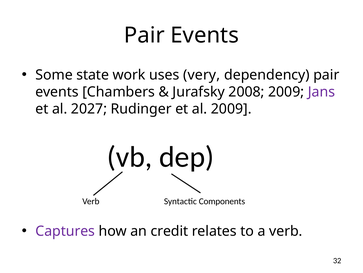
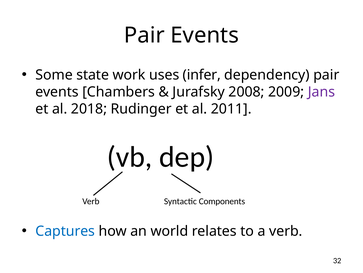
very: very -> infer (202, 75)
2027: 2027 -> 2018 (89, 109)
al 2009: 2009 -> 2011 (231, 109)
Captures colour: purple -> blue (65, 231)
credit: credit -> world (169, 231)
